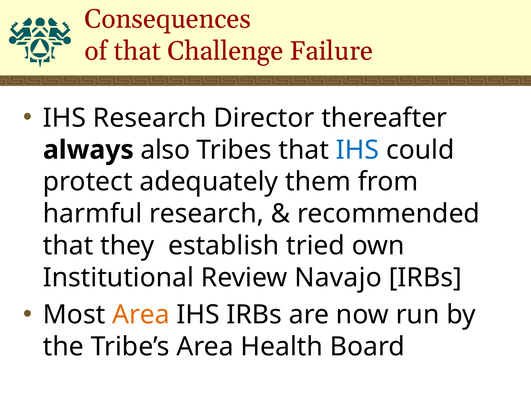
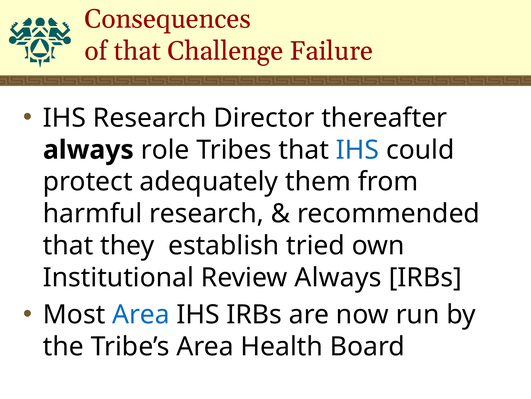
also: also -> role (165, 150)
Review Navajo: Navajo -> Always (338, 277)
Area colour: orange -> blue (141, 314)
